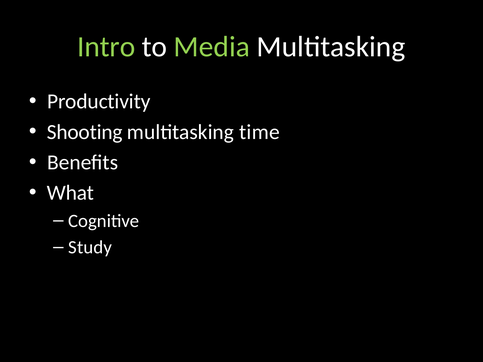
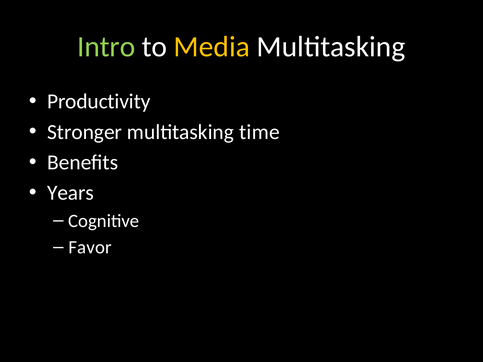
Media colour: light green -> yellow (212, 47)
Shooting: Shooting -> Stronger (85, 132)
What: What -> Years (70, 193)
Study: Study -> Favor (90, 248)
